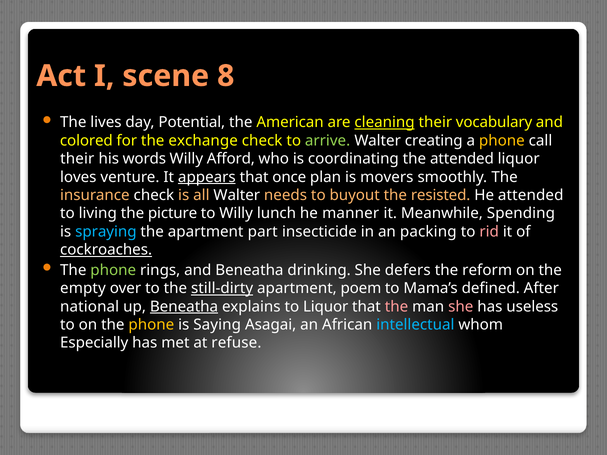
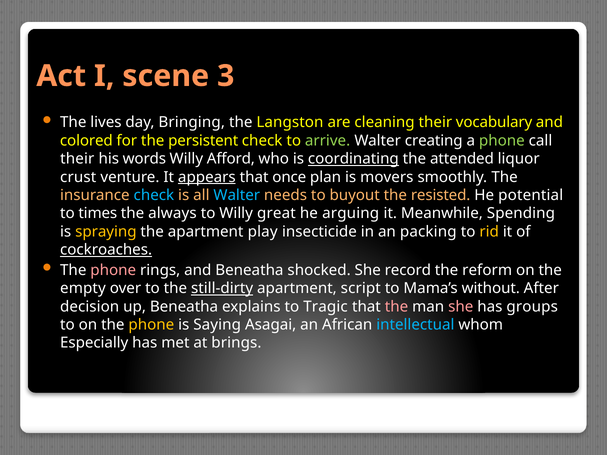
8: 8 -> 3 (226, 76)
Potential: Potential -> Bringing (192, 122)
American: American -> Langston (290, 122)
cleaning underline: present -> none (385, 122)
exchange: exchange -> persistent (203, 141)
phone colour: yellow -> light green (502, 141)
coordinating underline: none -> present (353, 159)
loves: loves -> crust (78, 177)
check colour: white -> light blue (154, 195)
Walter colour: white -> light blue (237, 195)
He attended: attended -> potential (531, 195)
living: living -> times (98, 214)
picture: picture -> always (172, 214)
lunch: lunch -> great (276, 214)
manner: manner -> arguing (351, 214)
spraying colour: light blue -> yellow (106, 232)
part: part -> play (263, 232)
rid colour: pink -> yellow (489, 232)
phone colour: light green -> pink (113, 270)
drinking: drinking -> shocked (319, 270)
defers: defers -> record (408, 270)
poem: poem -> script (361, 288)
defined: defined -> without (491, 288)
national: national -> decision (90, 307)
Beneatha underline: present -> none (184, 307)
to Liquor: Liquor -> Tragic (326, 307)
useless: useless -> groups (532, 307)
refuse: refuse -> brings (236, 343)
